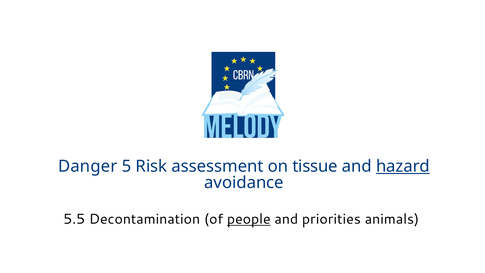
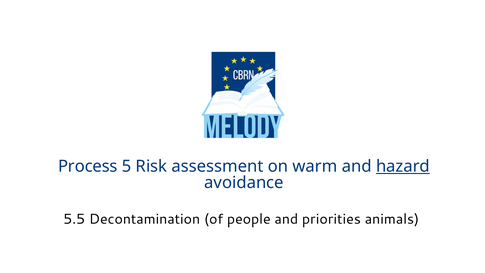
Danger: Danger -> Process (88, 166)
tissue: tissue -> warm (315, 166)
people underline: present -> none (249, 219)
